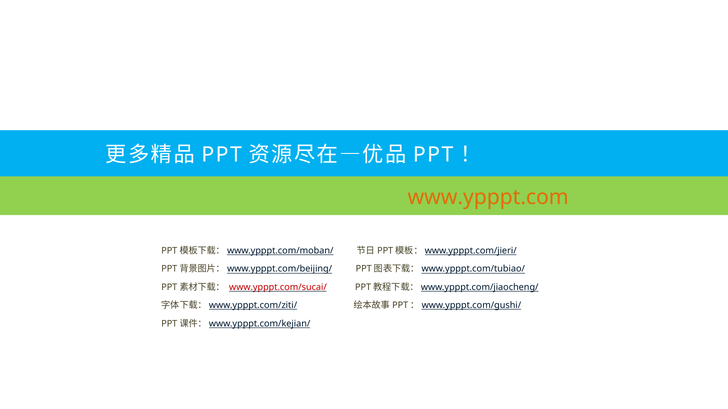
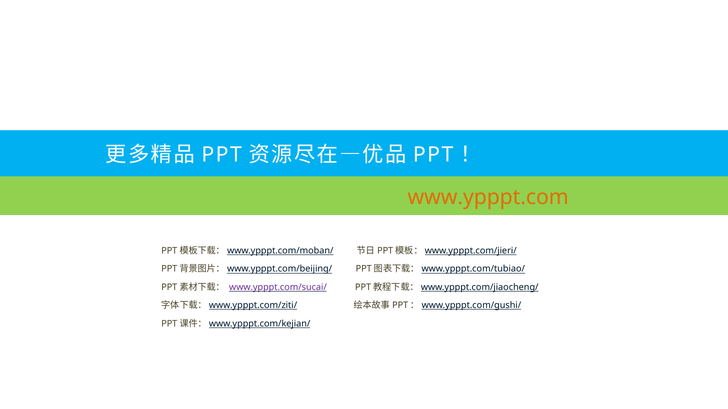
www.ypppt.com/sucai/ colour: red -> purple (278, 288)
